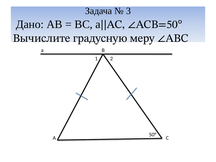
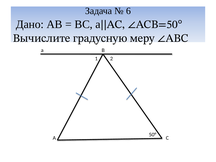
3: 3 -> 6 (128, 11)
